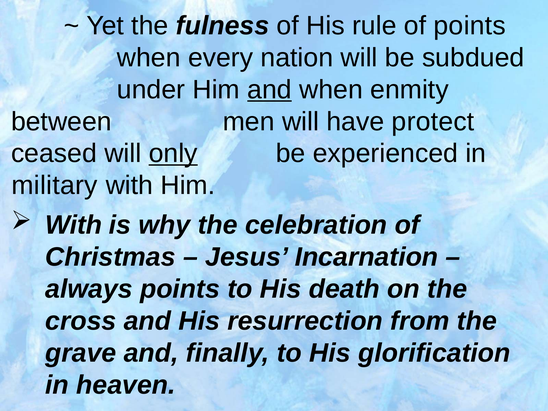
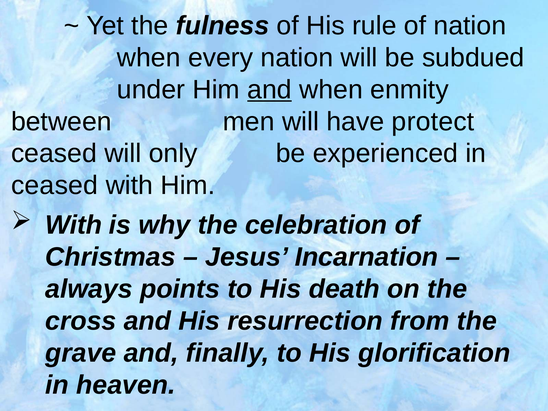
of points: points -> nation (470, 26)
only underline: present -> none (173, 154)
military: military -> ceased (55, 185)
